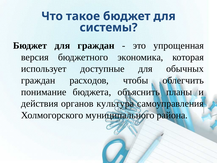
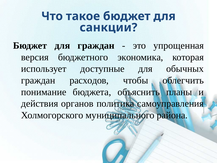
системы: системы -> санкции (108, 27)
культура: культура -> политика (115, 103)
